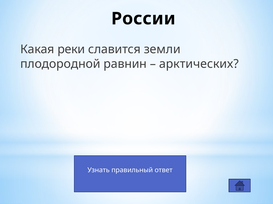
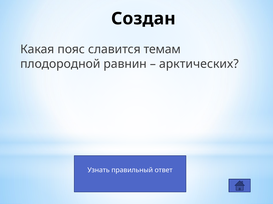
России: России -> Создан (143, 19)
реки: реки -> пояс (71, 50)
земли: земли -> темам (162, 50)
